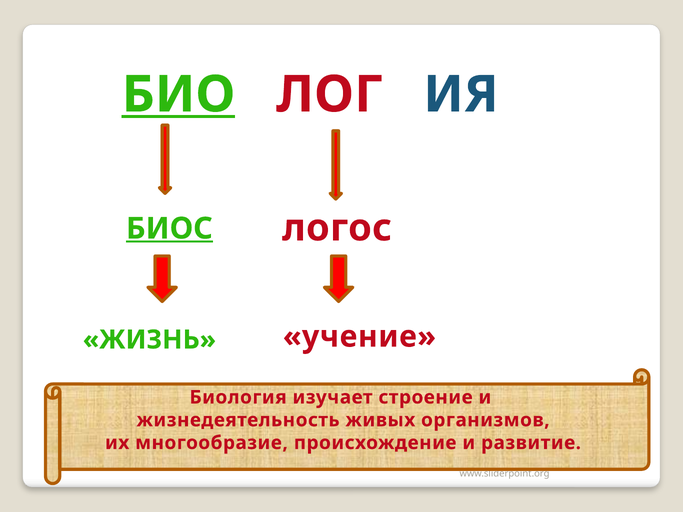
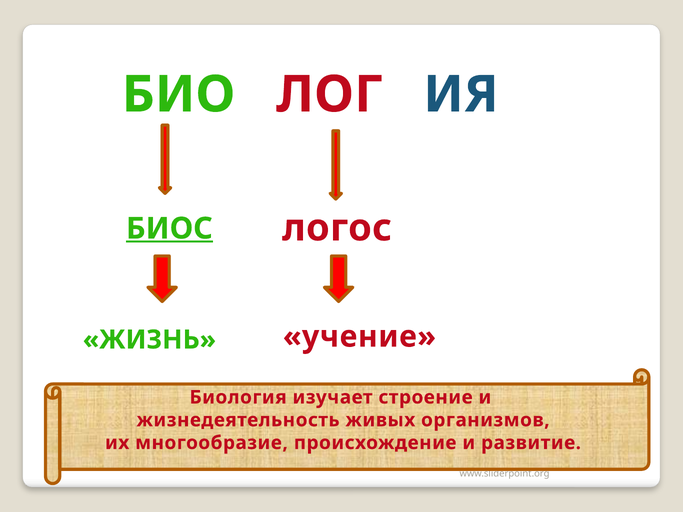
БИО underline: present -> none (178, 95)
